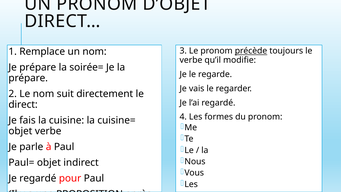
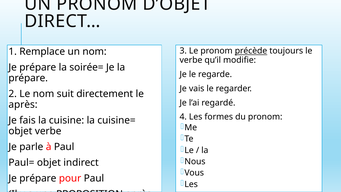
direct: direct -> après (23, 105)
regardé: regardé -> prépare (38, 178)
